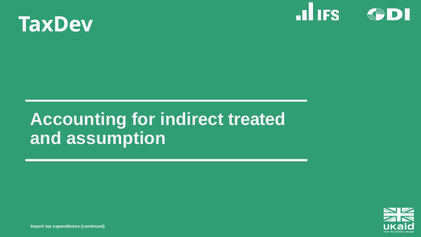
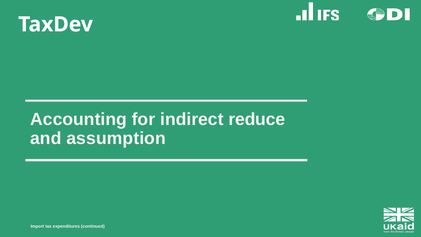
treated: treated -> reduce (257, 119)
